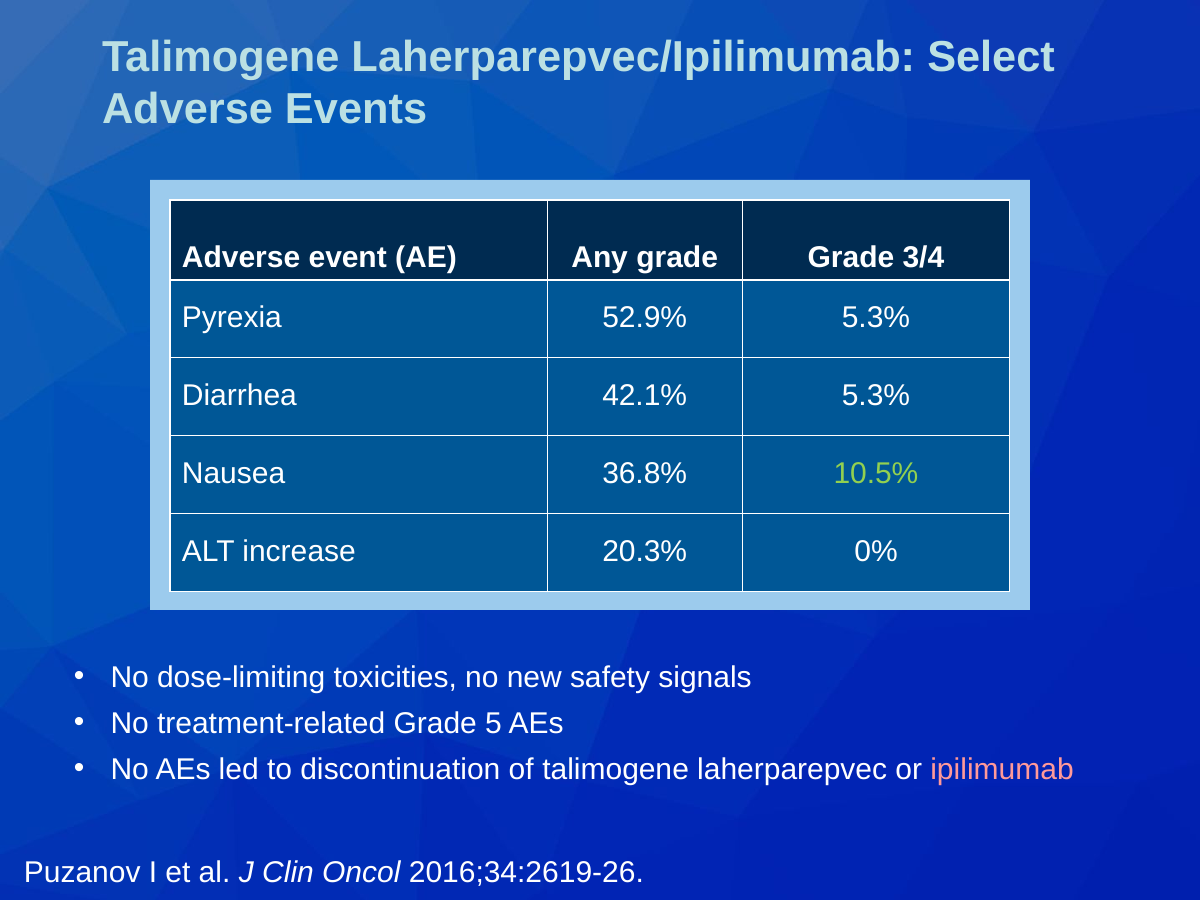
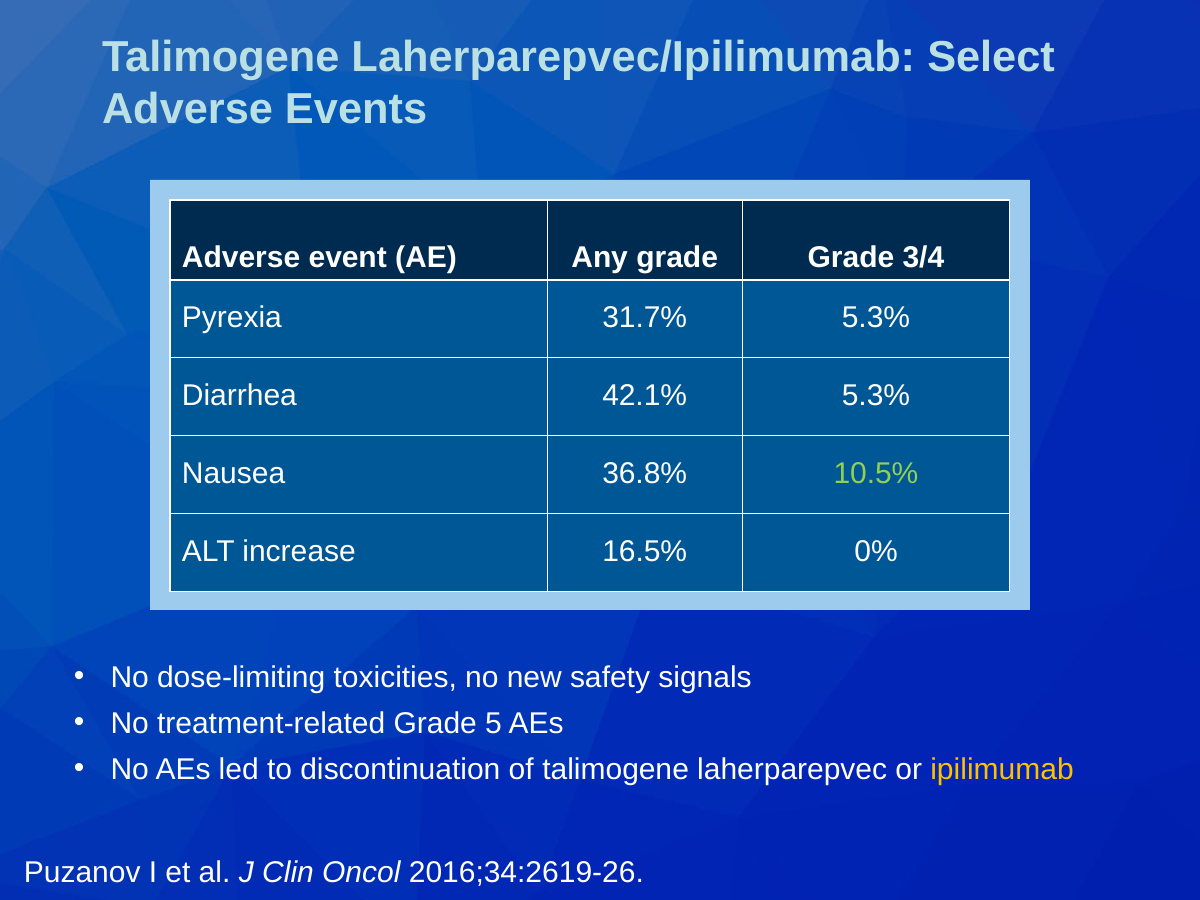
52.9%: 52.9% -> 31.7% (645, 318)
20.3%: 20.3% -> 16.5% (645, 551)
ipilimumab colour: pink -> yellow (1002, 770)
